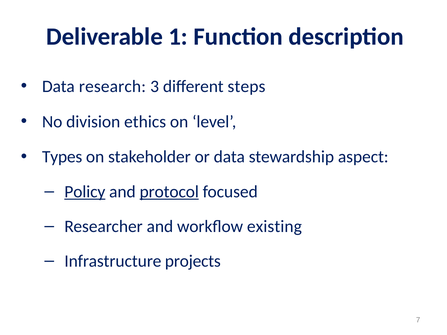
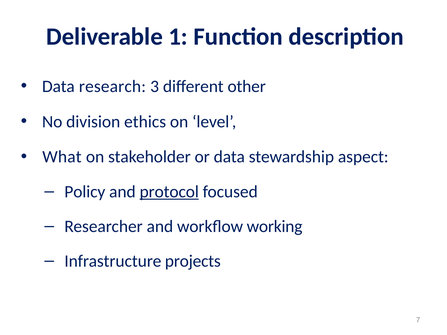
steps: steps -> other (247, 86)
Types: Types -> What (62, 157)
Policy underline: present -> none (85, 192)
existing: existing -> working (275, 227)
